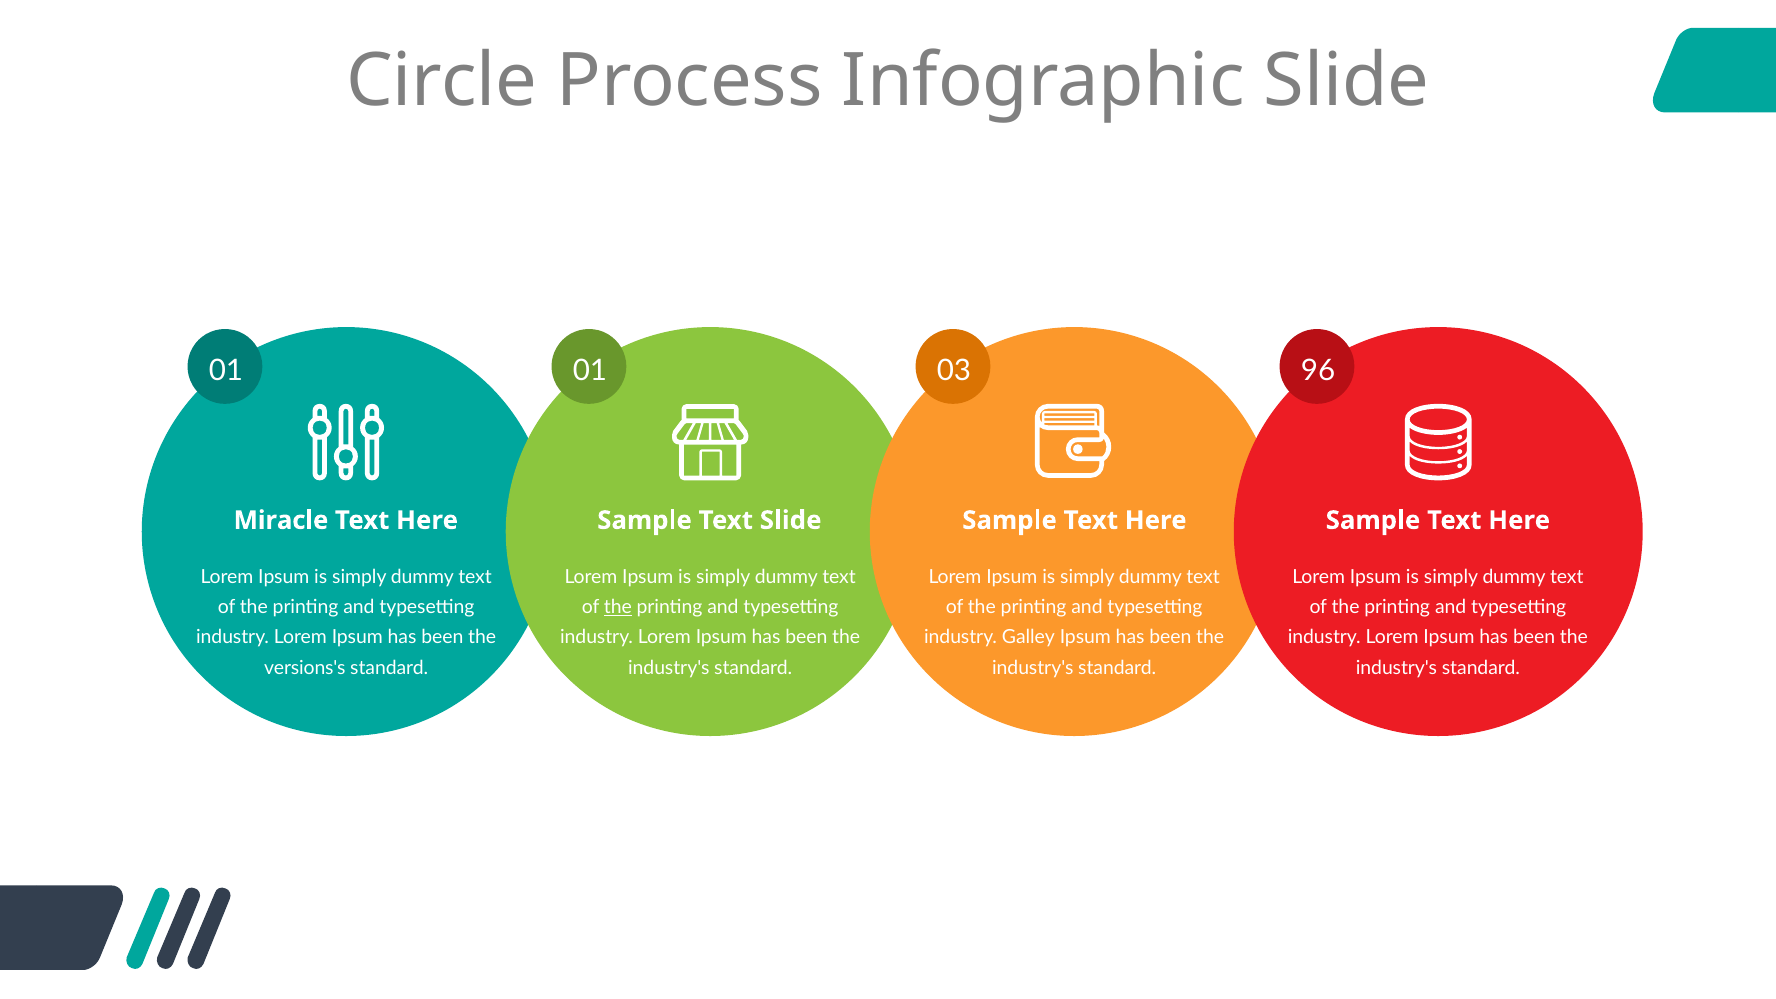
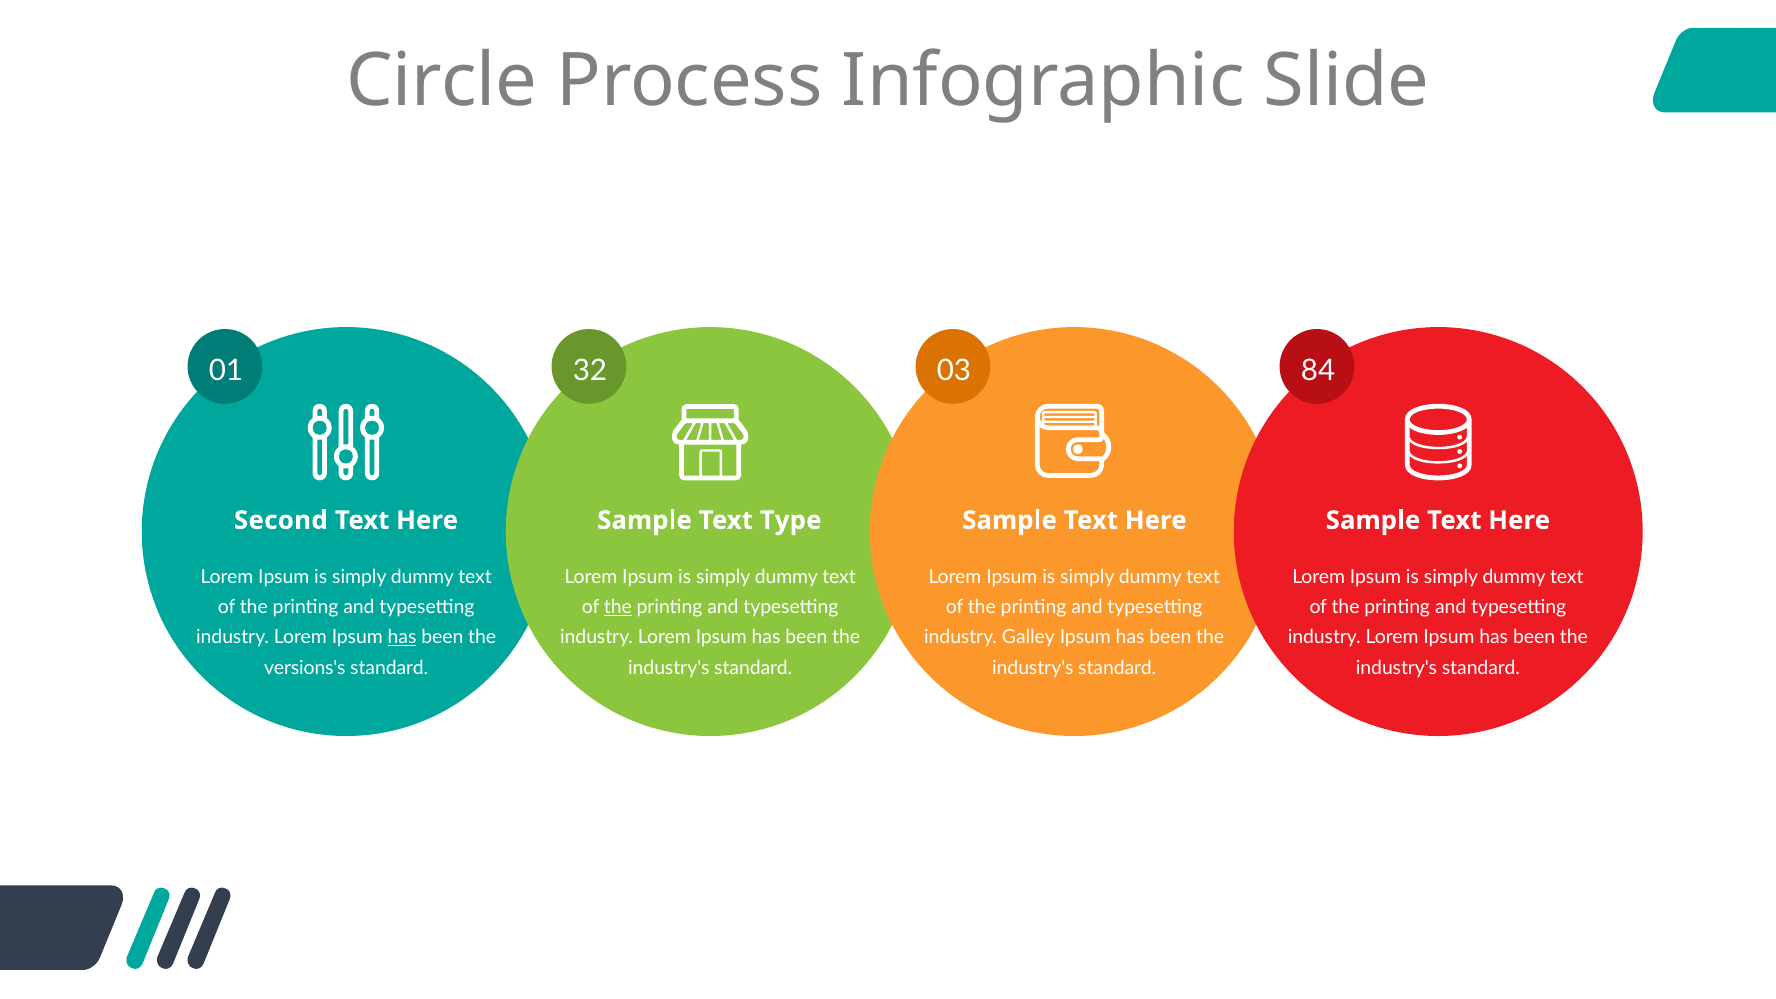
01 01: 01 -> 32 (590, 370)
96: 96 -> 84 (1318, 370)
Miracle: Miracle -> Second (281, 520)
Text Slide: Slide -> Type (791, 520)
has underline: none -> present (402, 637)
